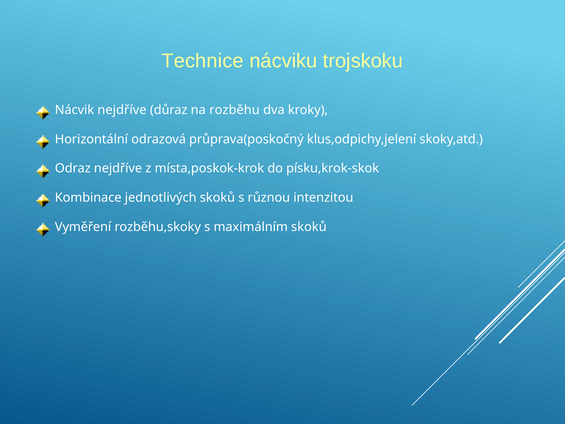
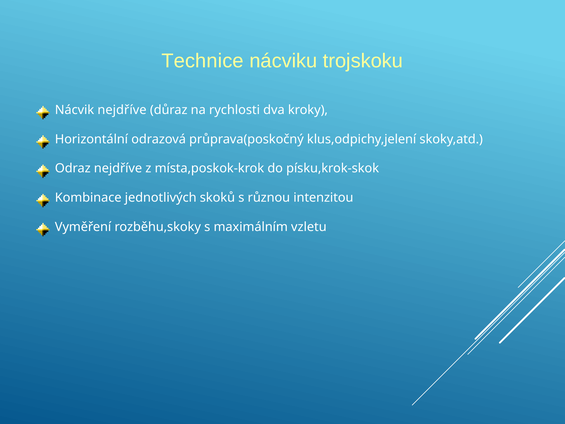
rozběhu: rozběhu -> rychlosti (235, 110)
maximálním skoků: skoků -> vzletu (309, 227)
